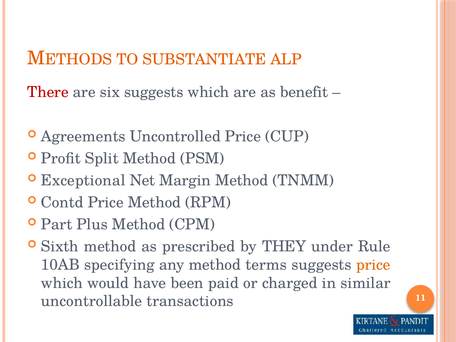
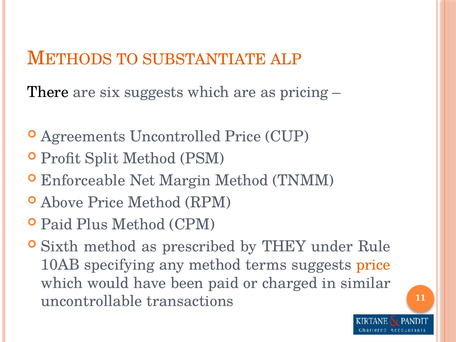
There colour: red -> black (48, 92)
benefit: benefit -> pricing (304, 92)
Exceptional: Exceptional -> Enforceable (83, 180)
Contd: Contd -> Above (62, 202)
Part: Part -> Paid (57, 225)
